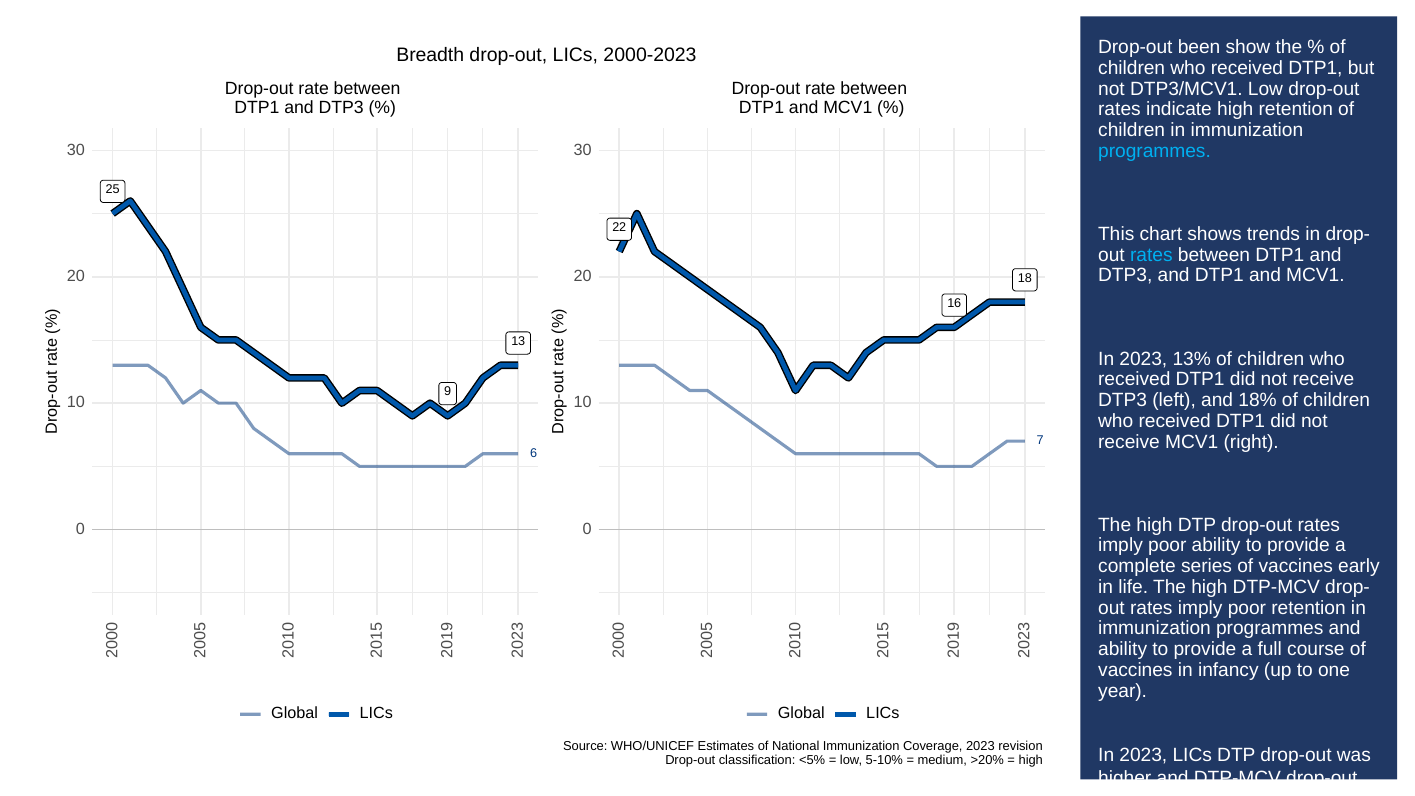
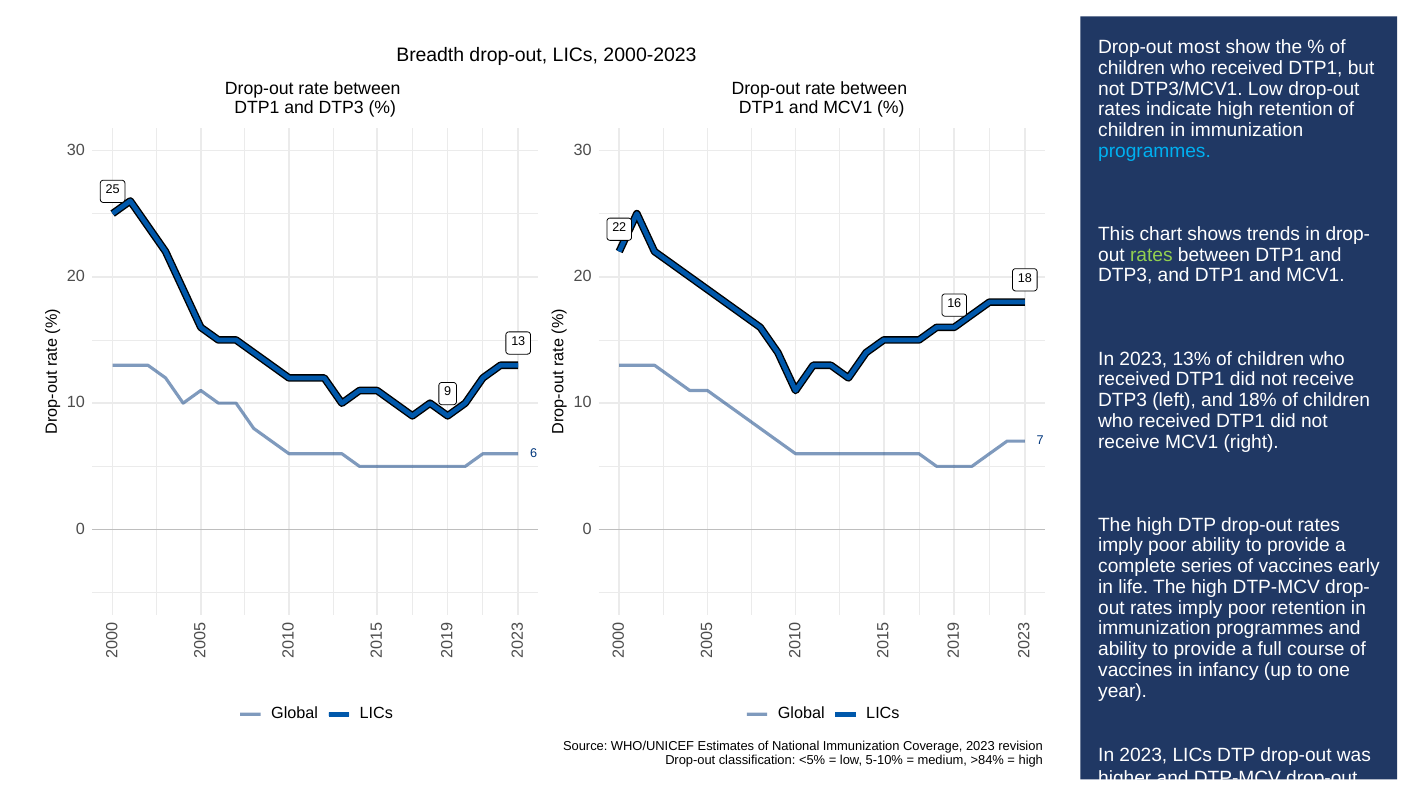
been: been -> most (1199, 47)
rates colour: light blue -> light green (1151, 255)
>20%: >20% -> >84% (987, 760)
